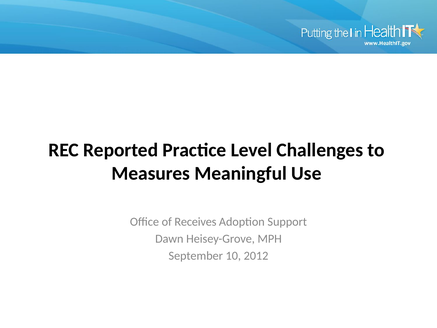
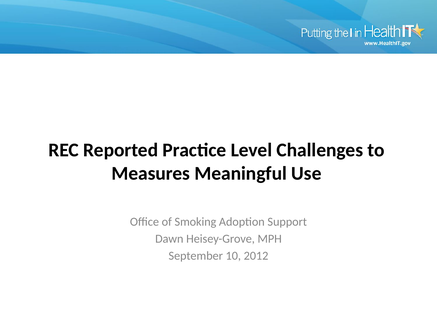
Receives: Receives -> Smoking (195, 222)
